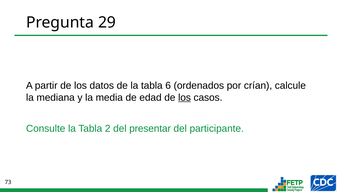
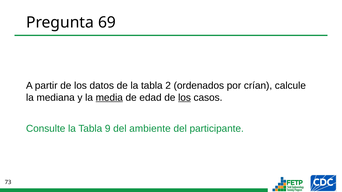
29: 29 -> 69 (107, 22)
6: 6 -> 2 (168, 86)
media underline: none -> present (109, 98)
2: 2 -> 9 (108, 129)
presentar: presentar -> ambiente (150, 129)
